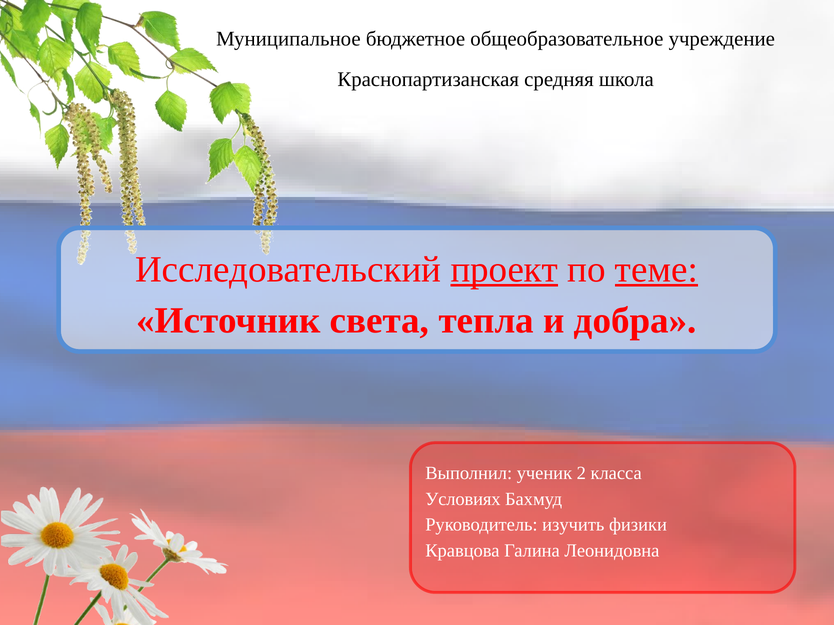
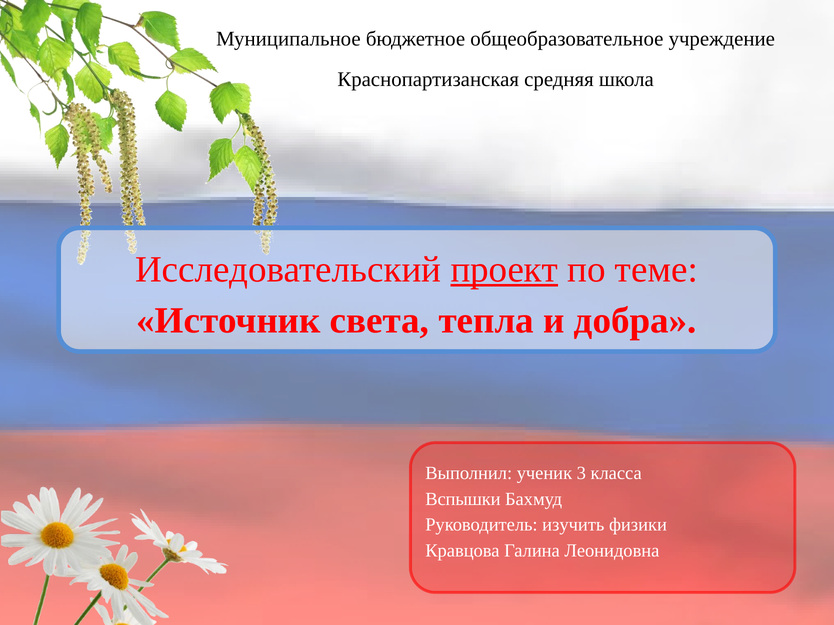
теме underline: present -> none (656, 270)
2: 2 -> 3 (581, 473)
Условиях: Условиях -> Вспышки (463, 499)
